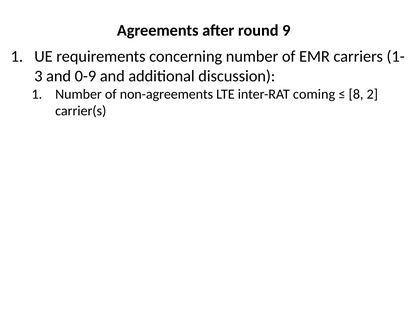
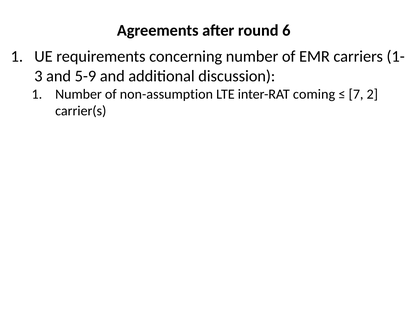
9: 9 -> 6 (286, 30)
0-9: 0-9 -> 5-9 (85, 76)
non-agreements: non-agreements -> non-assumption (166, 94)
8: 8 -> 7 (356, 94)
